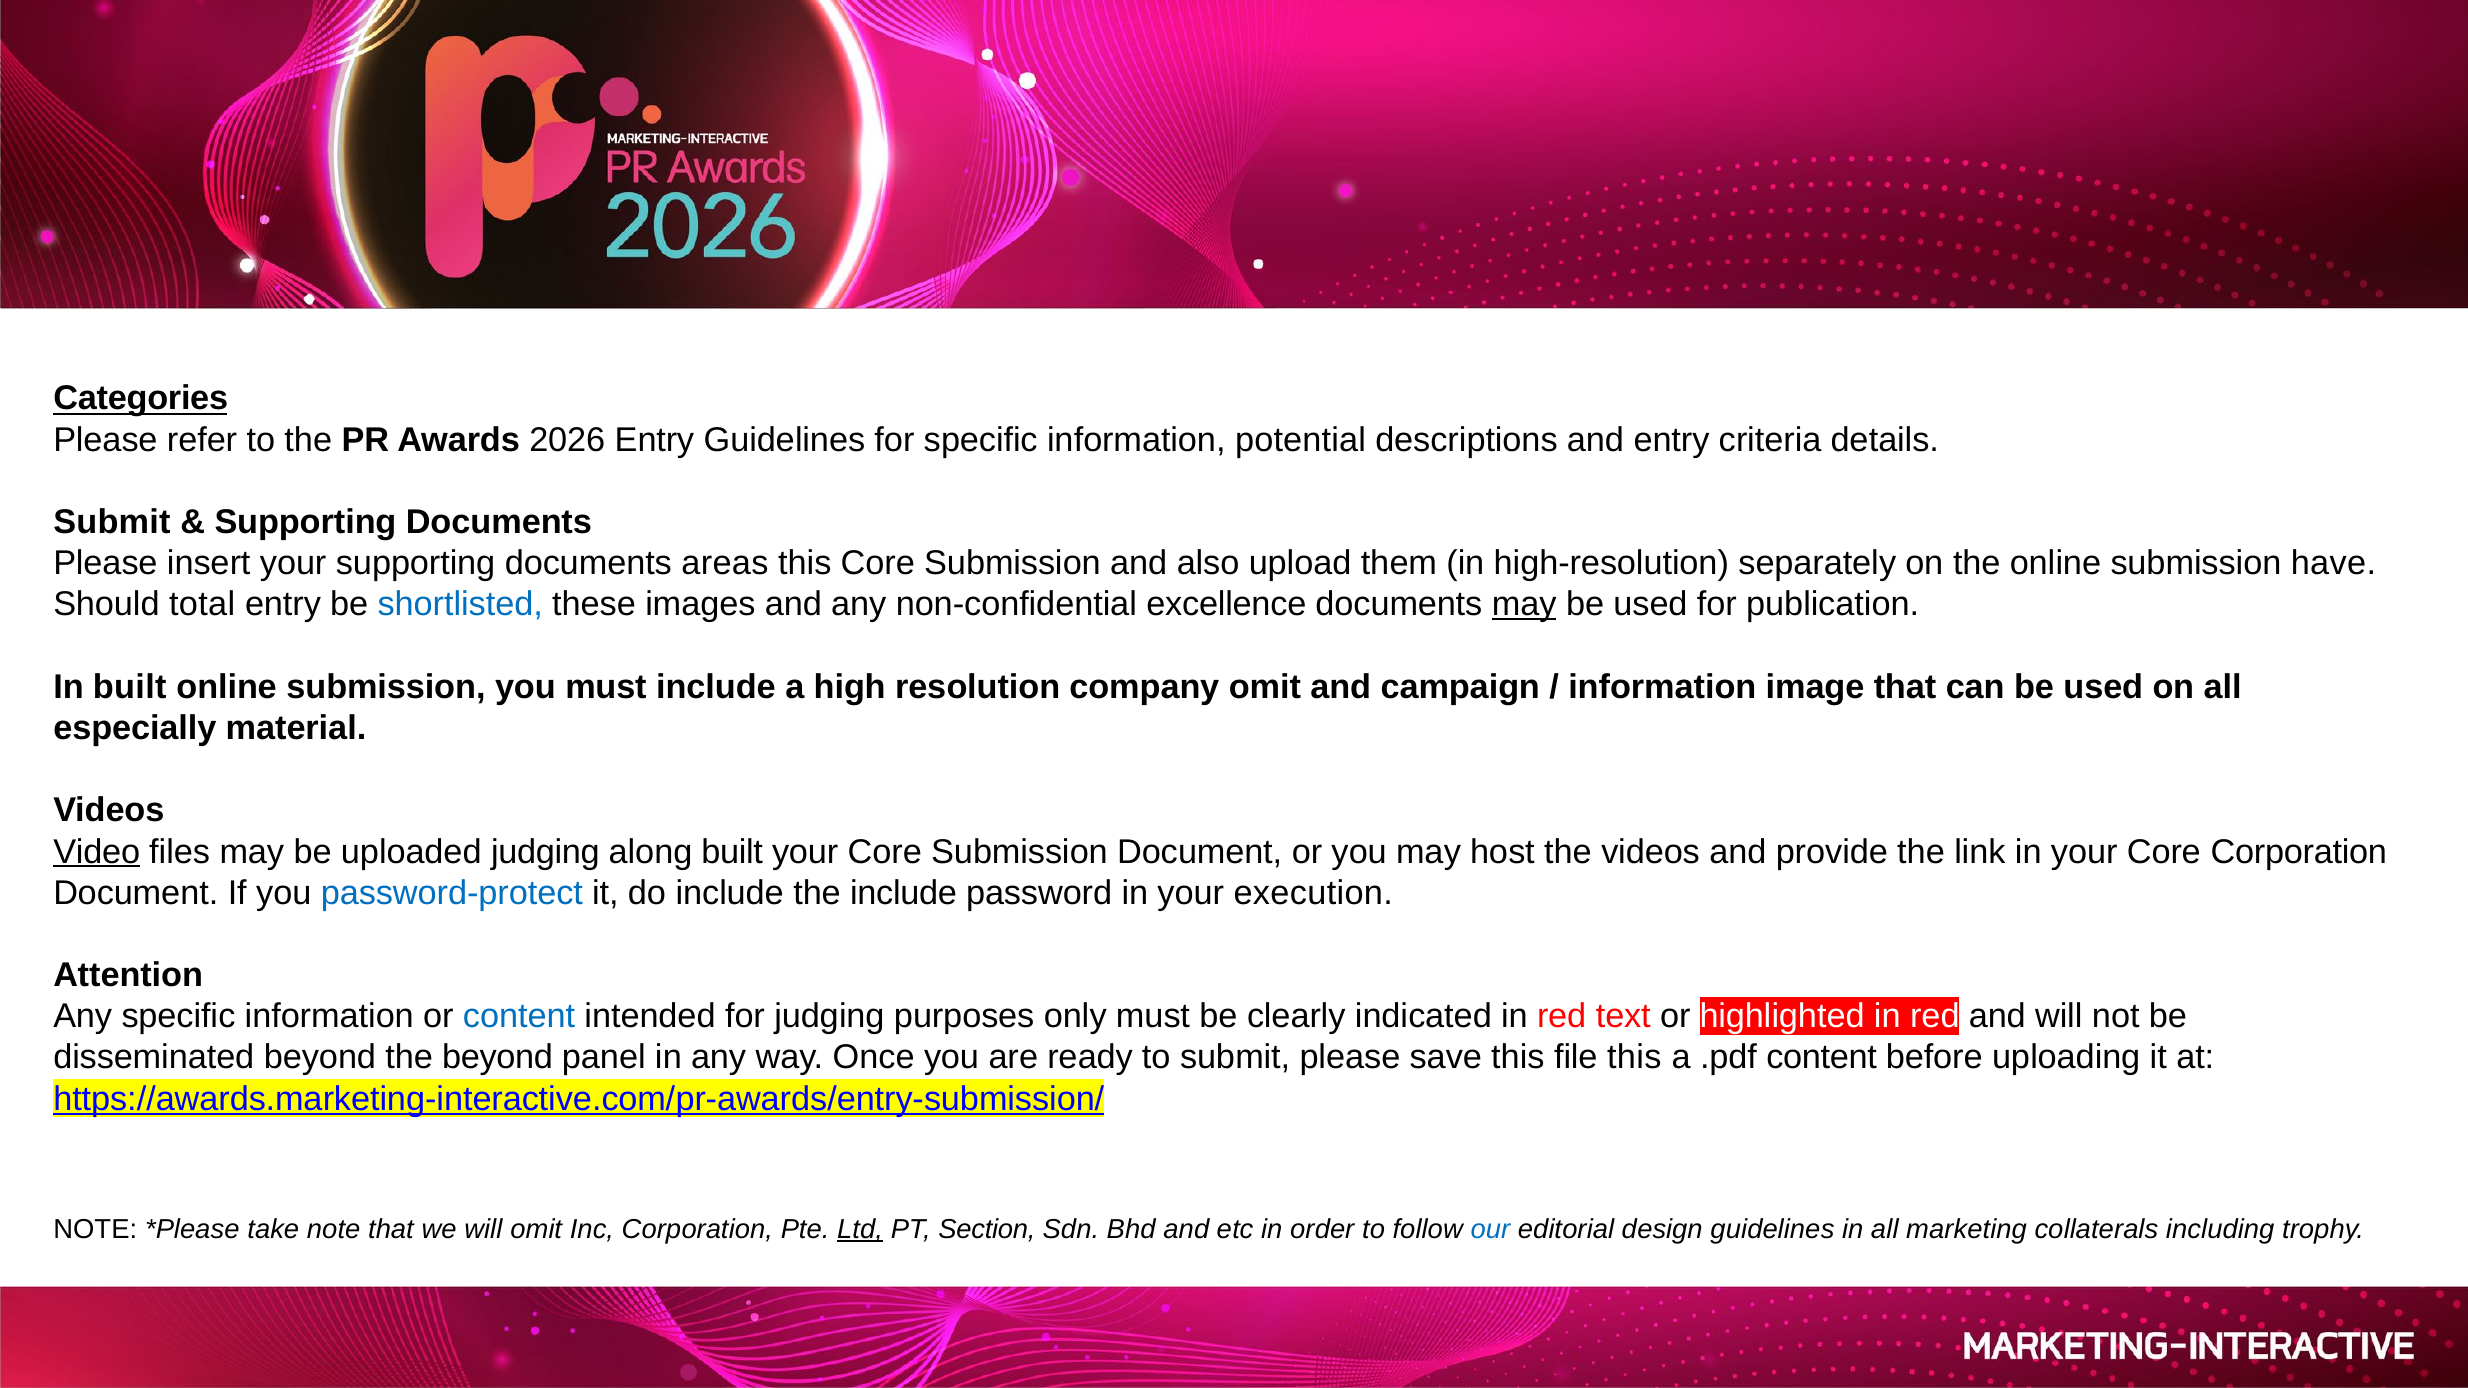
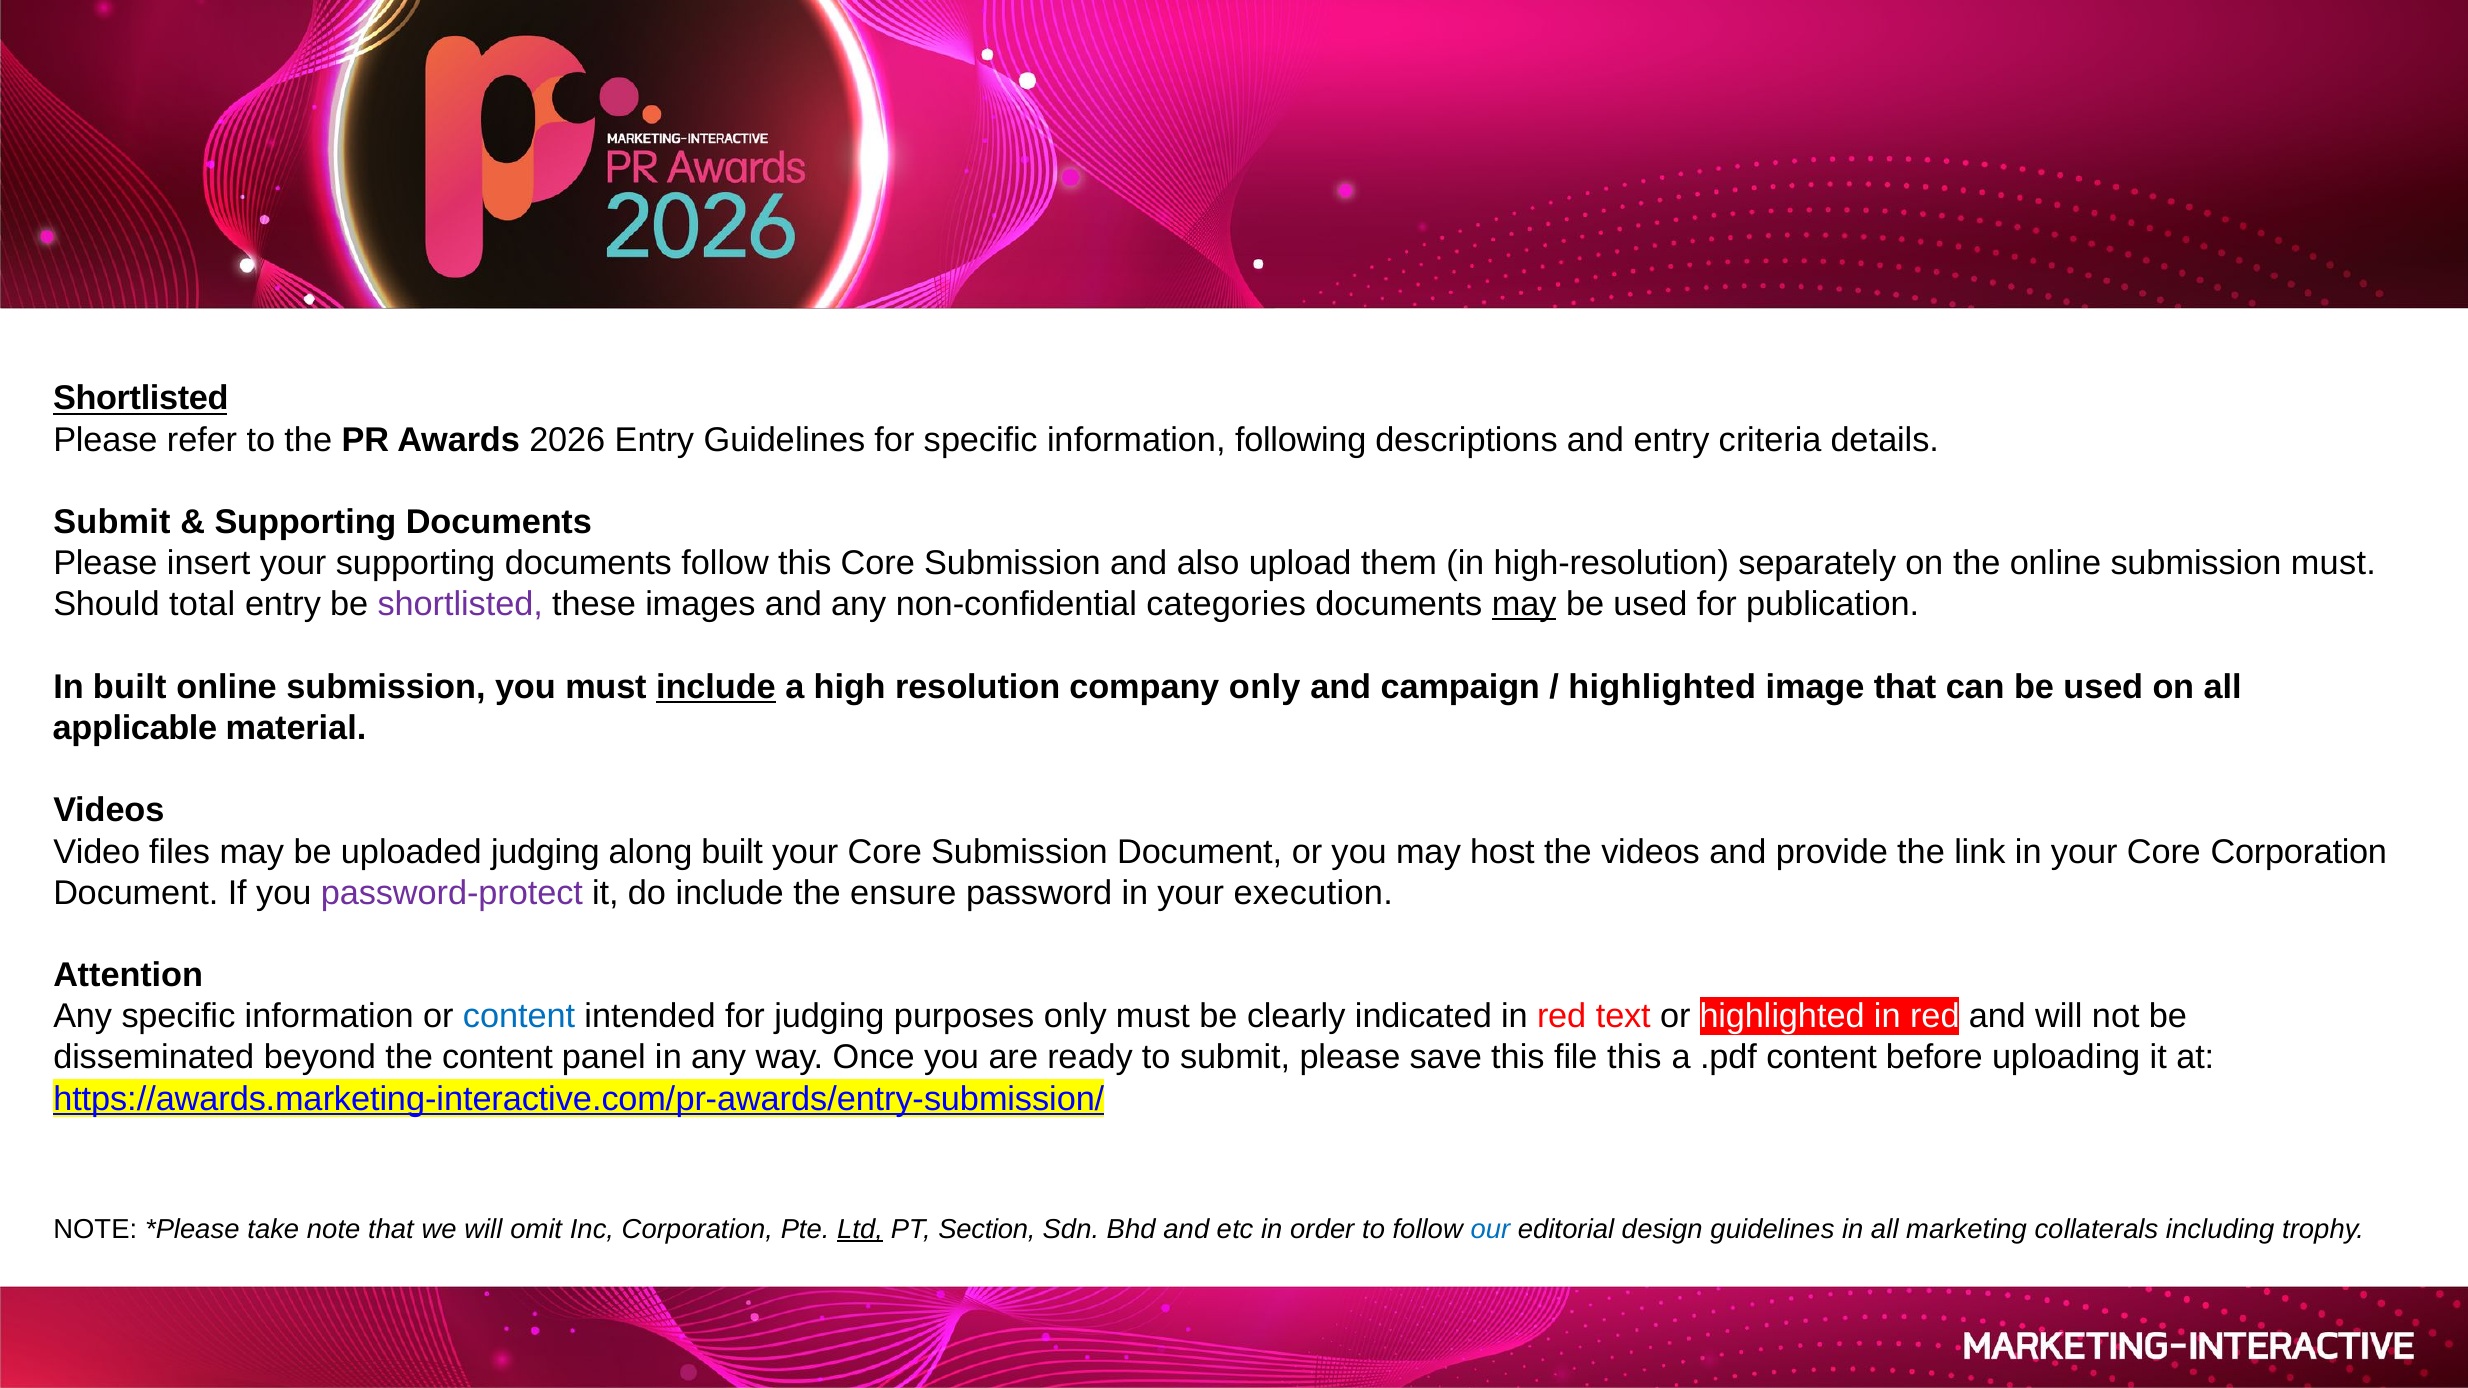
Categories: Categories -> Shortlisted (141, 399)
potential: potential -> following (1301, 440)
documents areas: areas -> follow (725, 564)
submission have: have -> must (2333, 564)
shortlisted colour: blue -> purple (460, 605)
excellence: excellence -> categories (1226, 605)
include underline: none -> present (716, 687)
company omit: omit -> only (1265, 687)
information: information -> highlighted (1662, 687)
especially: especially -> applicable (135, 728)
Video underline: present -> none (97, 852)
password-protect colour: blue -> purple (452, 893)
the include: include -> ensure (903, 893)
the beyond: beyond -> content (498, 1058)
